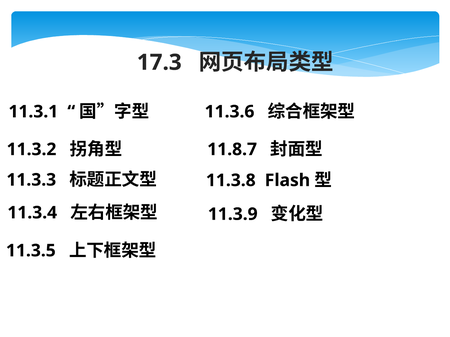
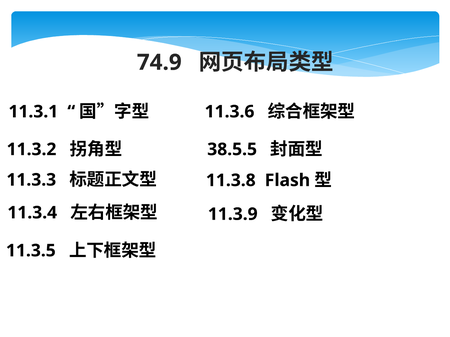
17.3: 17.3 -> 74.9 (159, 63)
11.8.7: 11.8.7 -> 38.5.5 (232, 150)
